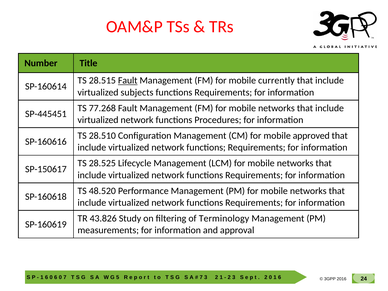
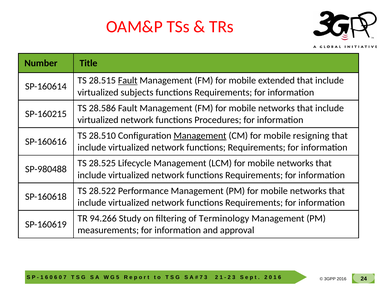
currently: currently -> extended (276, 81)
77.268: 77.268 -> 28.586 (102, 108)
SP-445451: SP-445451 -> SP-160215 (46, 114)
Management underline: none -> present (200, 136)
approved: approved -> resigning (311, 136)
SP-150617: SP-150617 -> SP-980488 (46, 169)
48.520: 48.520 -> 28.522 (102, 191)
43.826: 43.826 -> 94.266 (103, 218)
